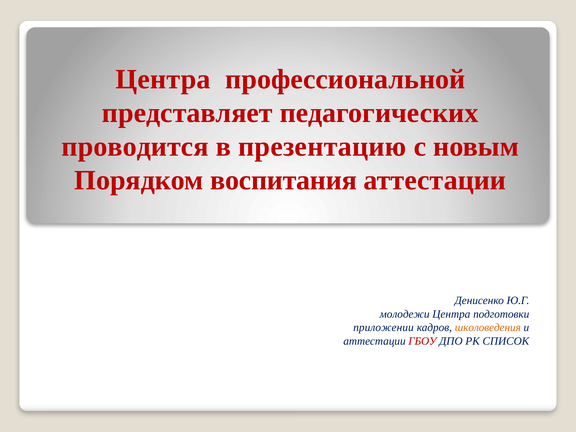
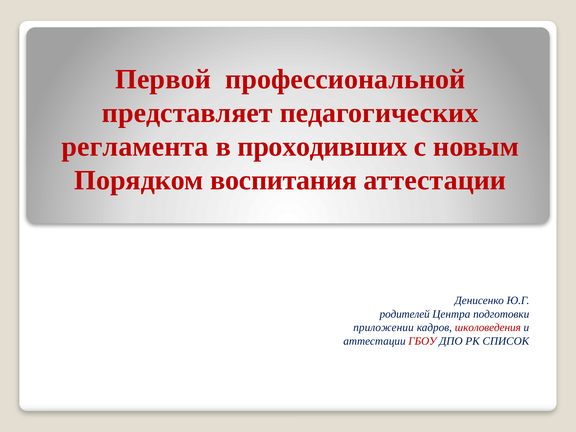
Центра: Центра -> Первой (163, 79)
проводится: проводится -> регламента (135, 147)
презентацию: презентацию -> проходивших (323, 147)
молодежи: молодежи -> родителей (405, 314)
школоведения colour: orange -> red (488, 328)
